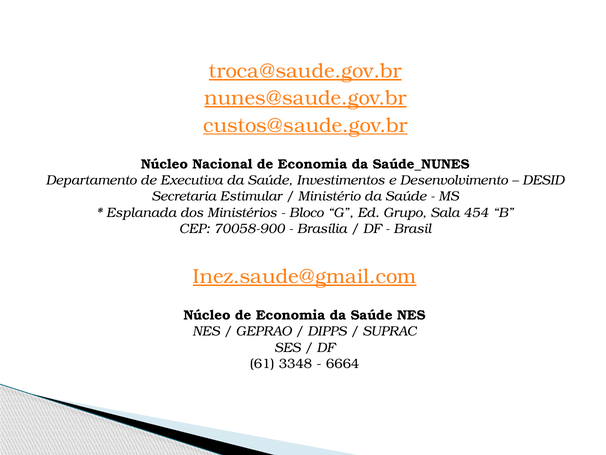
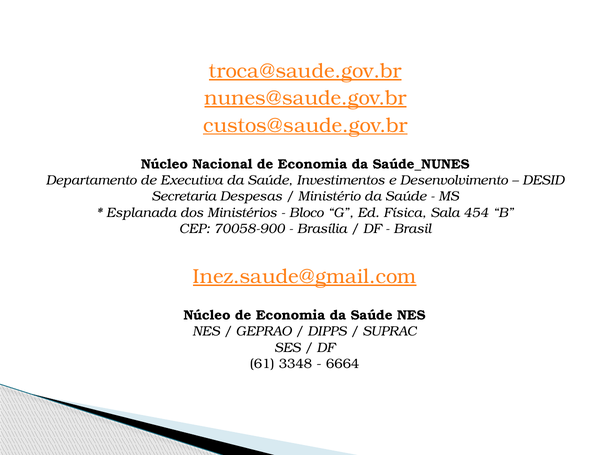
Estimular: Estimular -> Despesas (251, 196)
Grupo: Grupo -> Física (405, 212)
